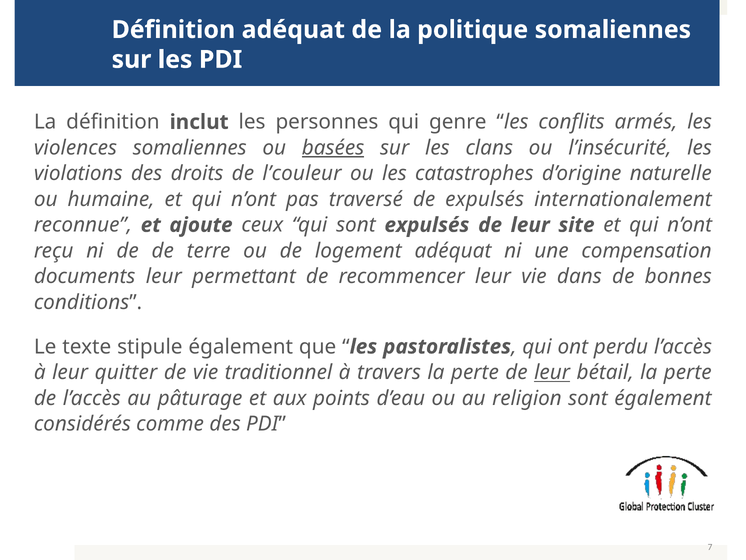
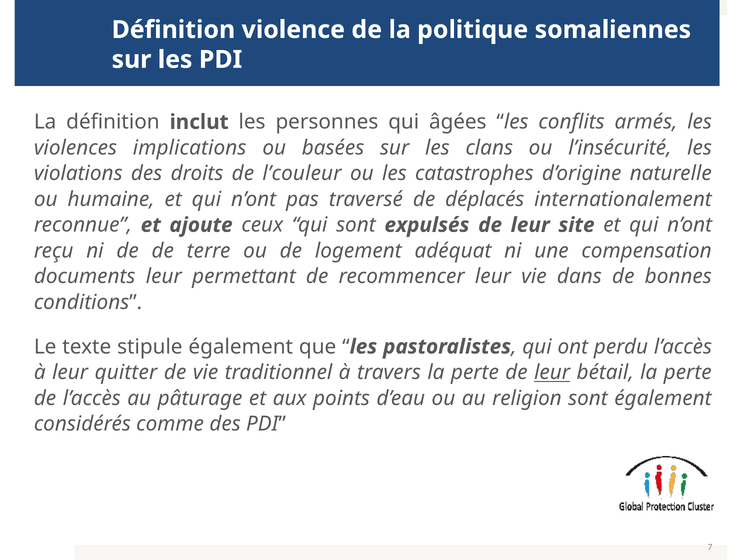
Définition adéquat: adéquat -> violence (293, 30)
genre: genre -> âgées (458, 122)
violences somaliennes: somaliennes -> implications (190, 148)
basées underline: present -> none (333, 148)
de expulsés: expulsés -> déplacés (485, 199)
